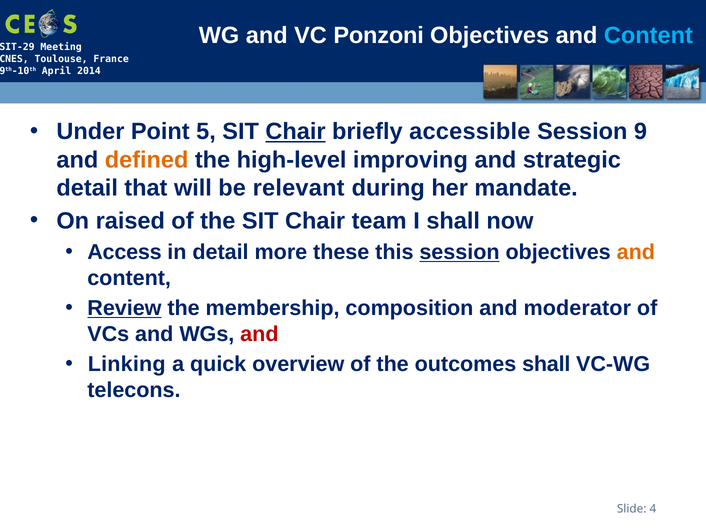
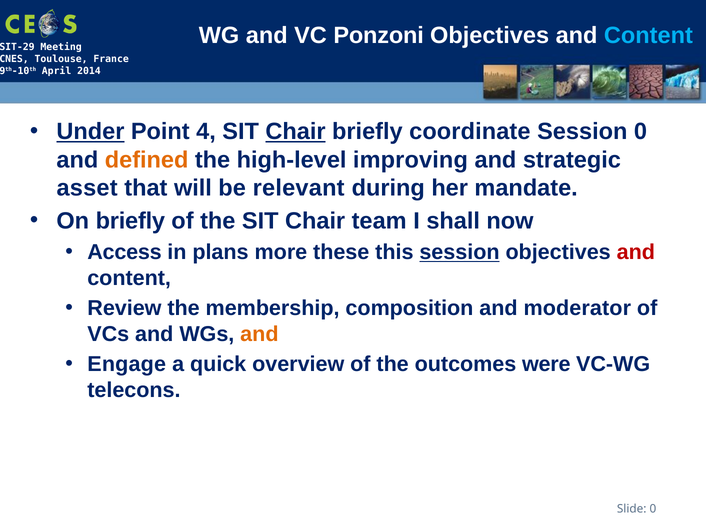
Under underline: none -> present (90, 132)
5: 5 -> 4 (206, 132)
accessible: accessible -> coordinate (470, 132)
Session 9: 9 -> 0 (640, 132)
detail: detail -> asset (87, 188)
On raised: raised -> briefly (130, 221)
in detail: detail -> plans (220, 252)
and colour: orange -> red (636, 252)
Review underline: present -> none (124, 309)
and colour: red -> orange (259, 334)
Linking: Linking -> Engage (127, 365)
outcomes shall: shall -> were (546, 365)
4: 4 -> 0 (653, 509)
